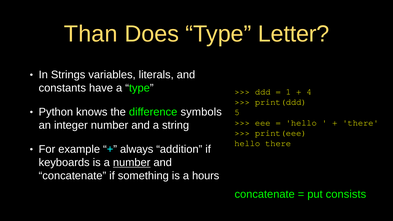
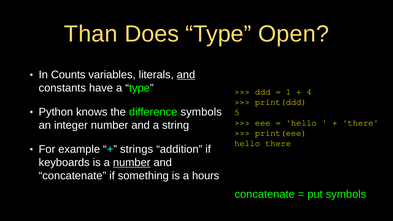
Letter: Letter -> Open (294, 34)
Strings: Strings -> Counts (68, 75)
and underline: none -> present (186, 75)
always: always -> strings (137, 149)
put consists: consists -> symbols (346, 194)
